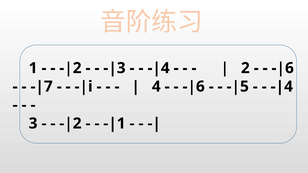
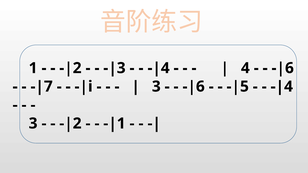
2: 2 -> 4 (245, 68)
4: 4 -> 3 (156, 87)
